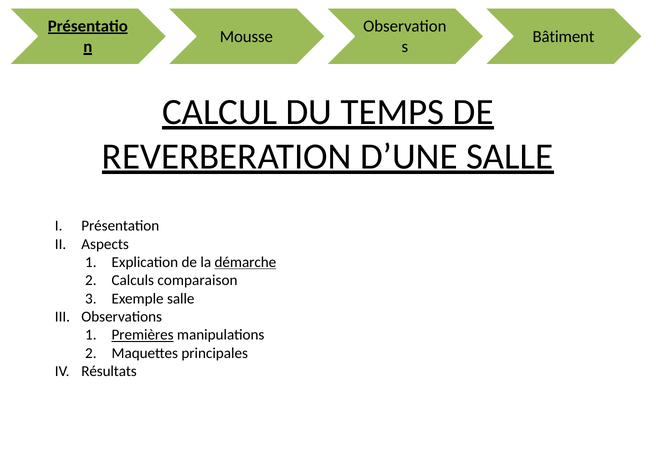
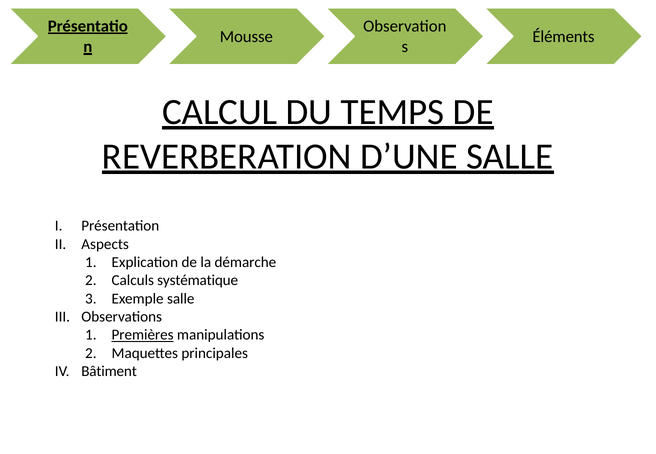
Bâtiment: Bâtiment -> Éléments (563, 36)
démarche underline: present -> none (245, 262)
comparaison: comparaison -> systématique (198, 280)
Résultats: Résultats -> Bâtiment (109, 371)
